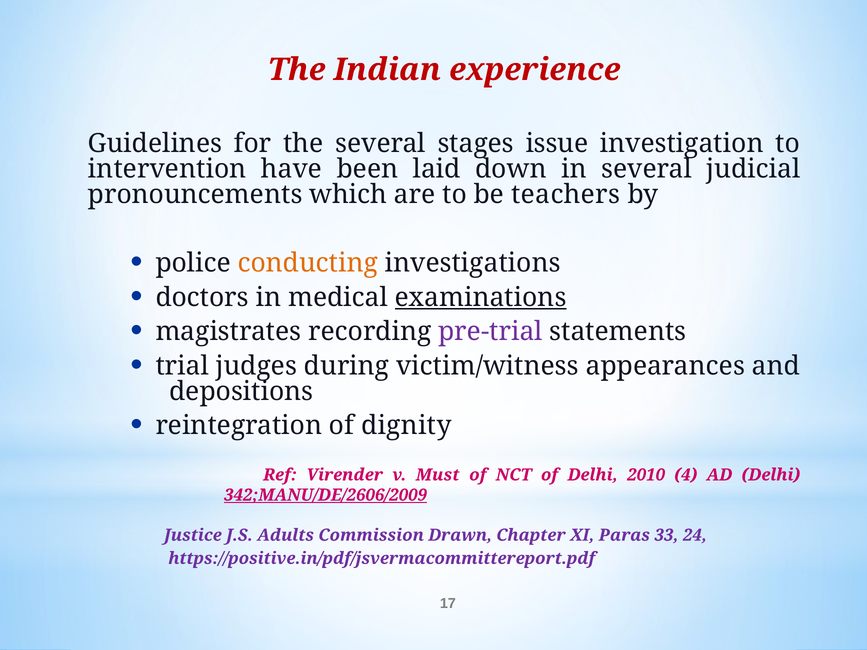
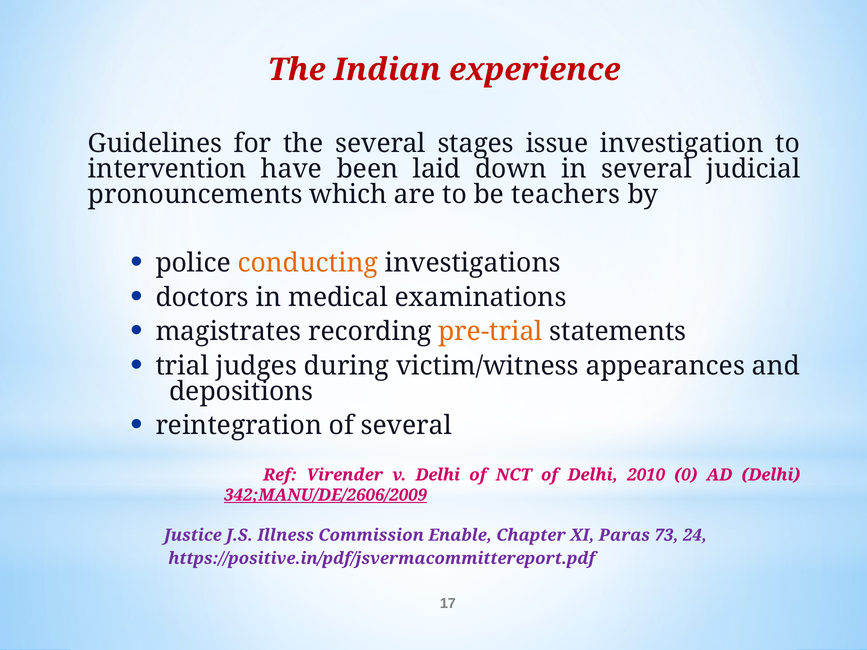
examinations underline: present -> none (481, 297)
pre-trial colour: purple -> orange (490, 332)
of dignity: dignity -> several (406, 426)
v Must: Must -> Delhi (438, 475)
4: 4 -> 0 (686, 475)
Adults: Adults -> Illness (286, 535)
Drawn: Drawn -> Enable (460, 535)
33: 33 -> 73 (666, 535)
